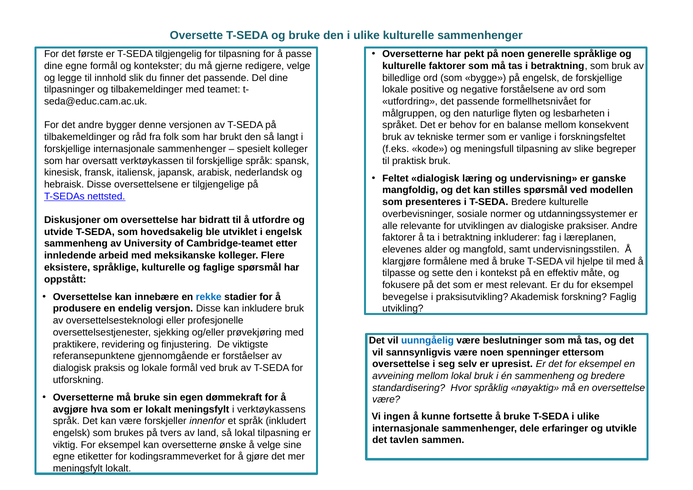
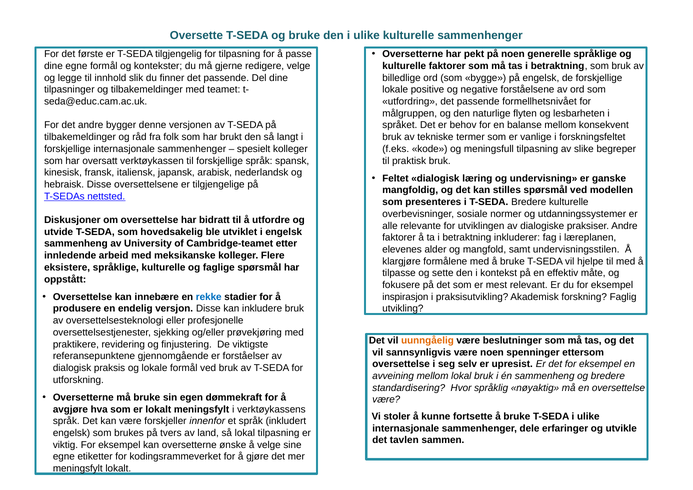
bevegelse: bevegelse -> inspirasjon (405, 297)
uunngåelig colour: blue -> orange (427, 341)
ingen: ingen -> stoler (397, 417)
